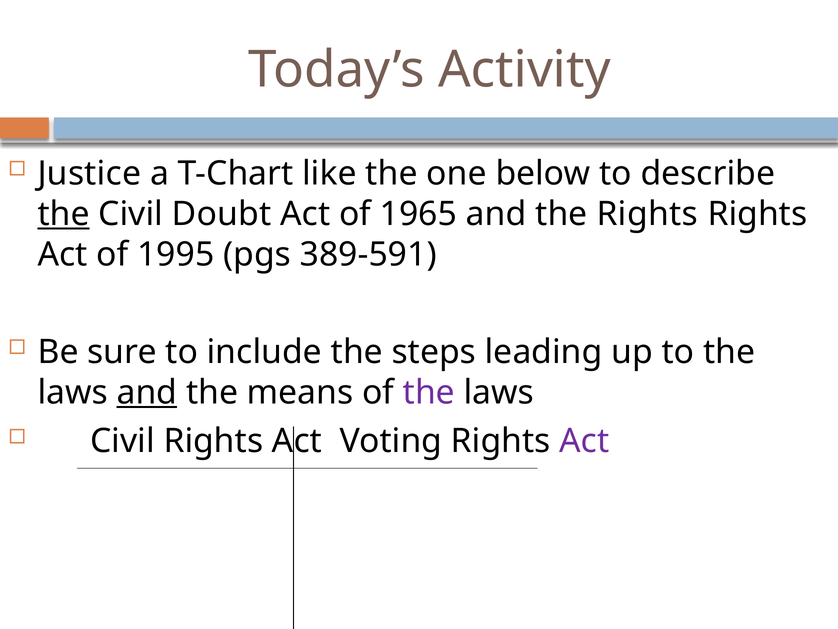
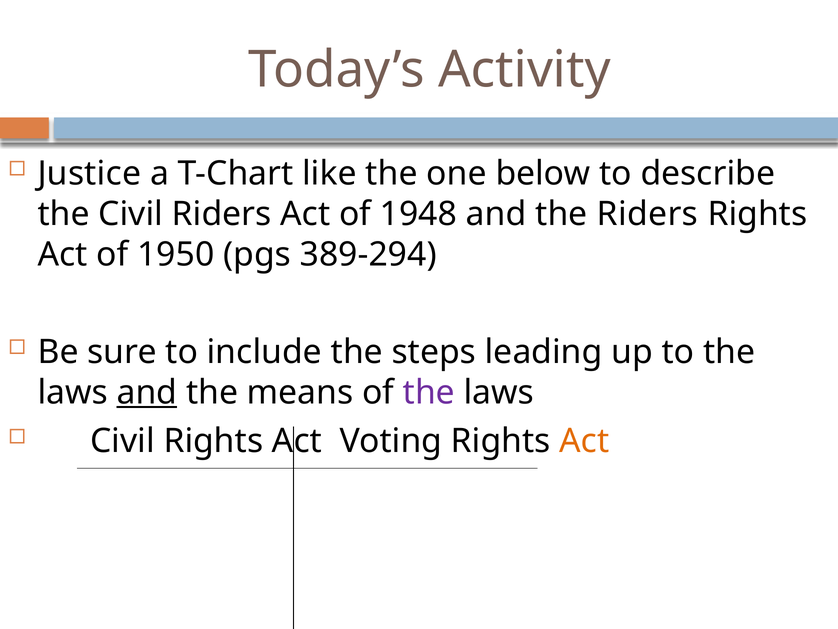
the underline: present -> none (64, 214)
Civil Doubt: Doubt -> Riders (222, 214)
1965: 1965 -> 1948 (418, 214)
the Rights: Rights -> Riders (647, 214)
1995: 1995 -> 1950 (176, 254)
389-591: 389-591 -> 389-294 (368, 254)
Act colour: purple -> orange (584, 441)
